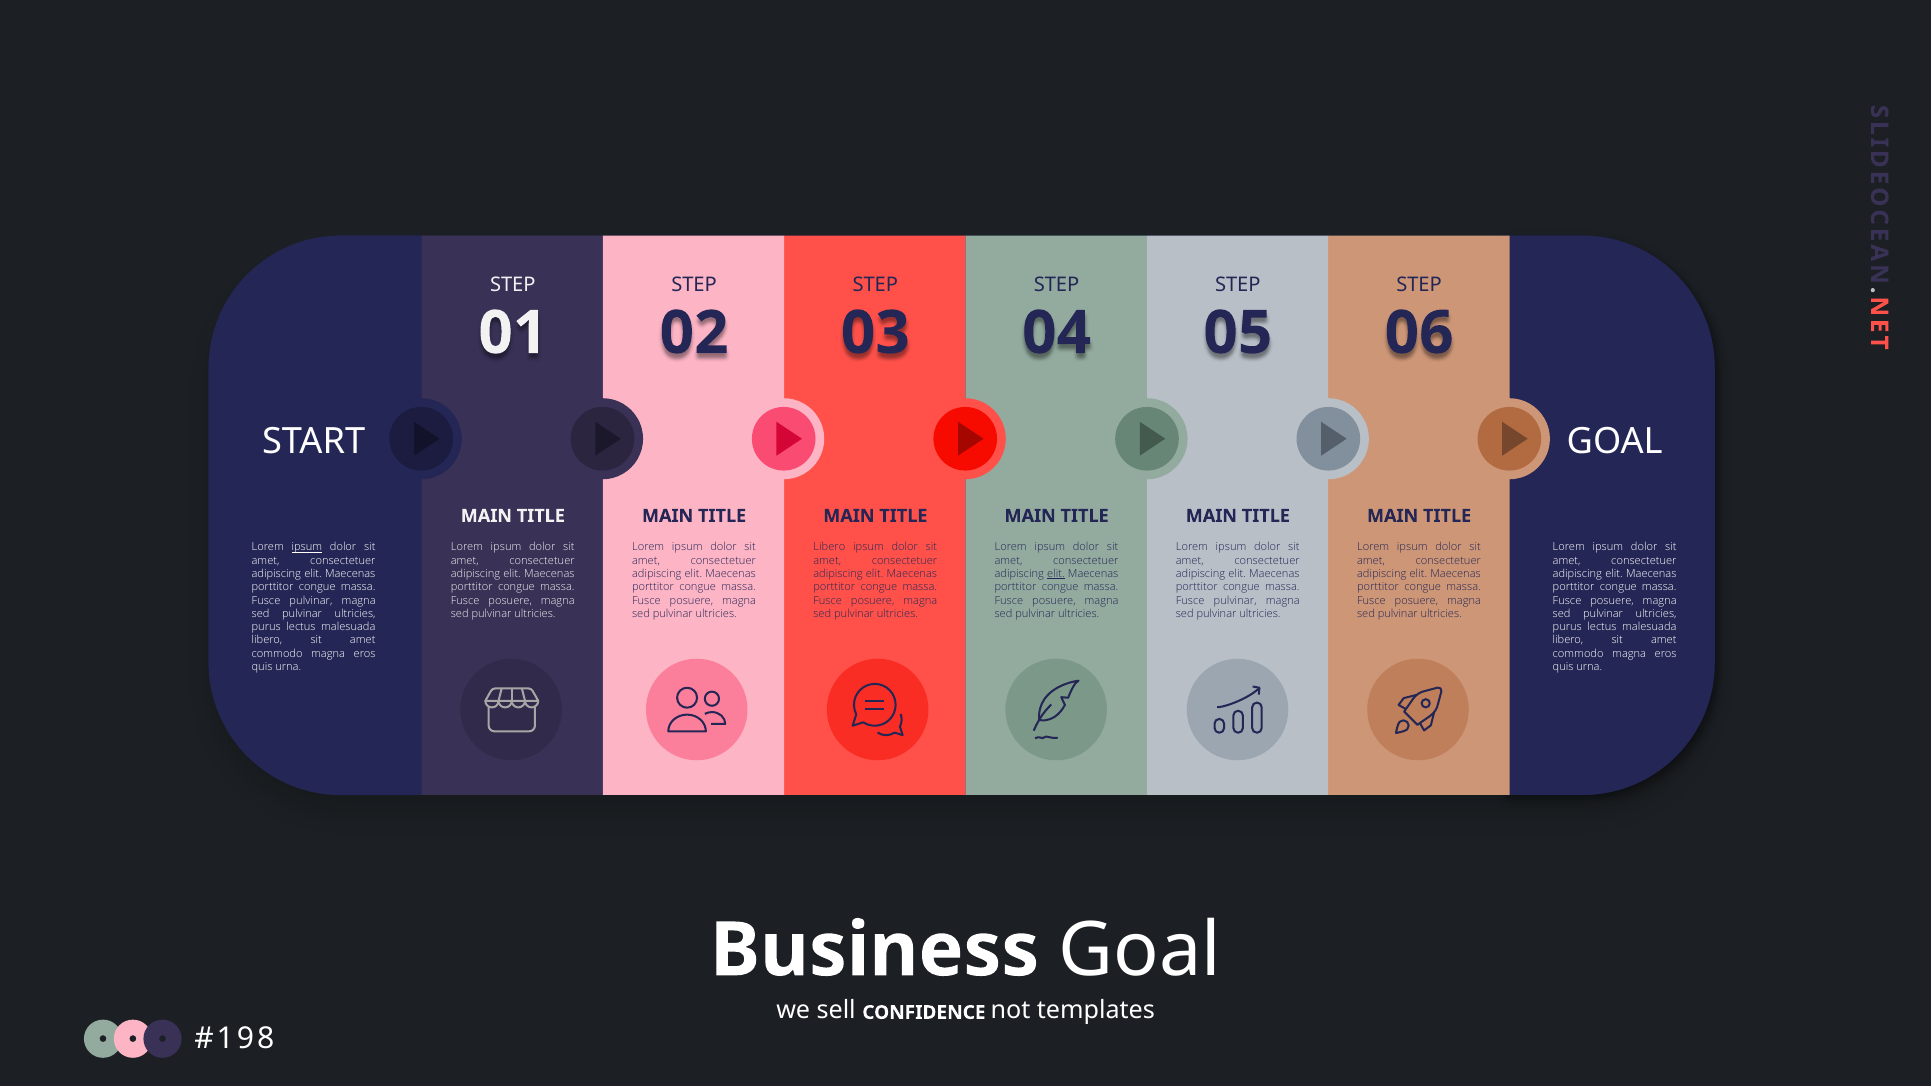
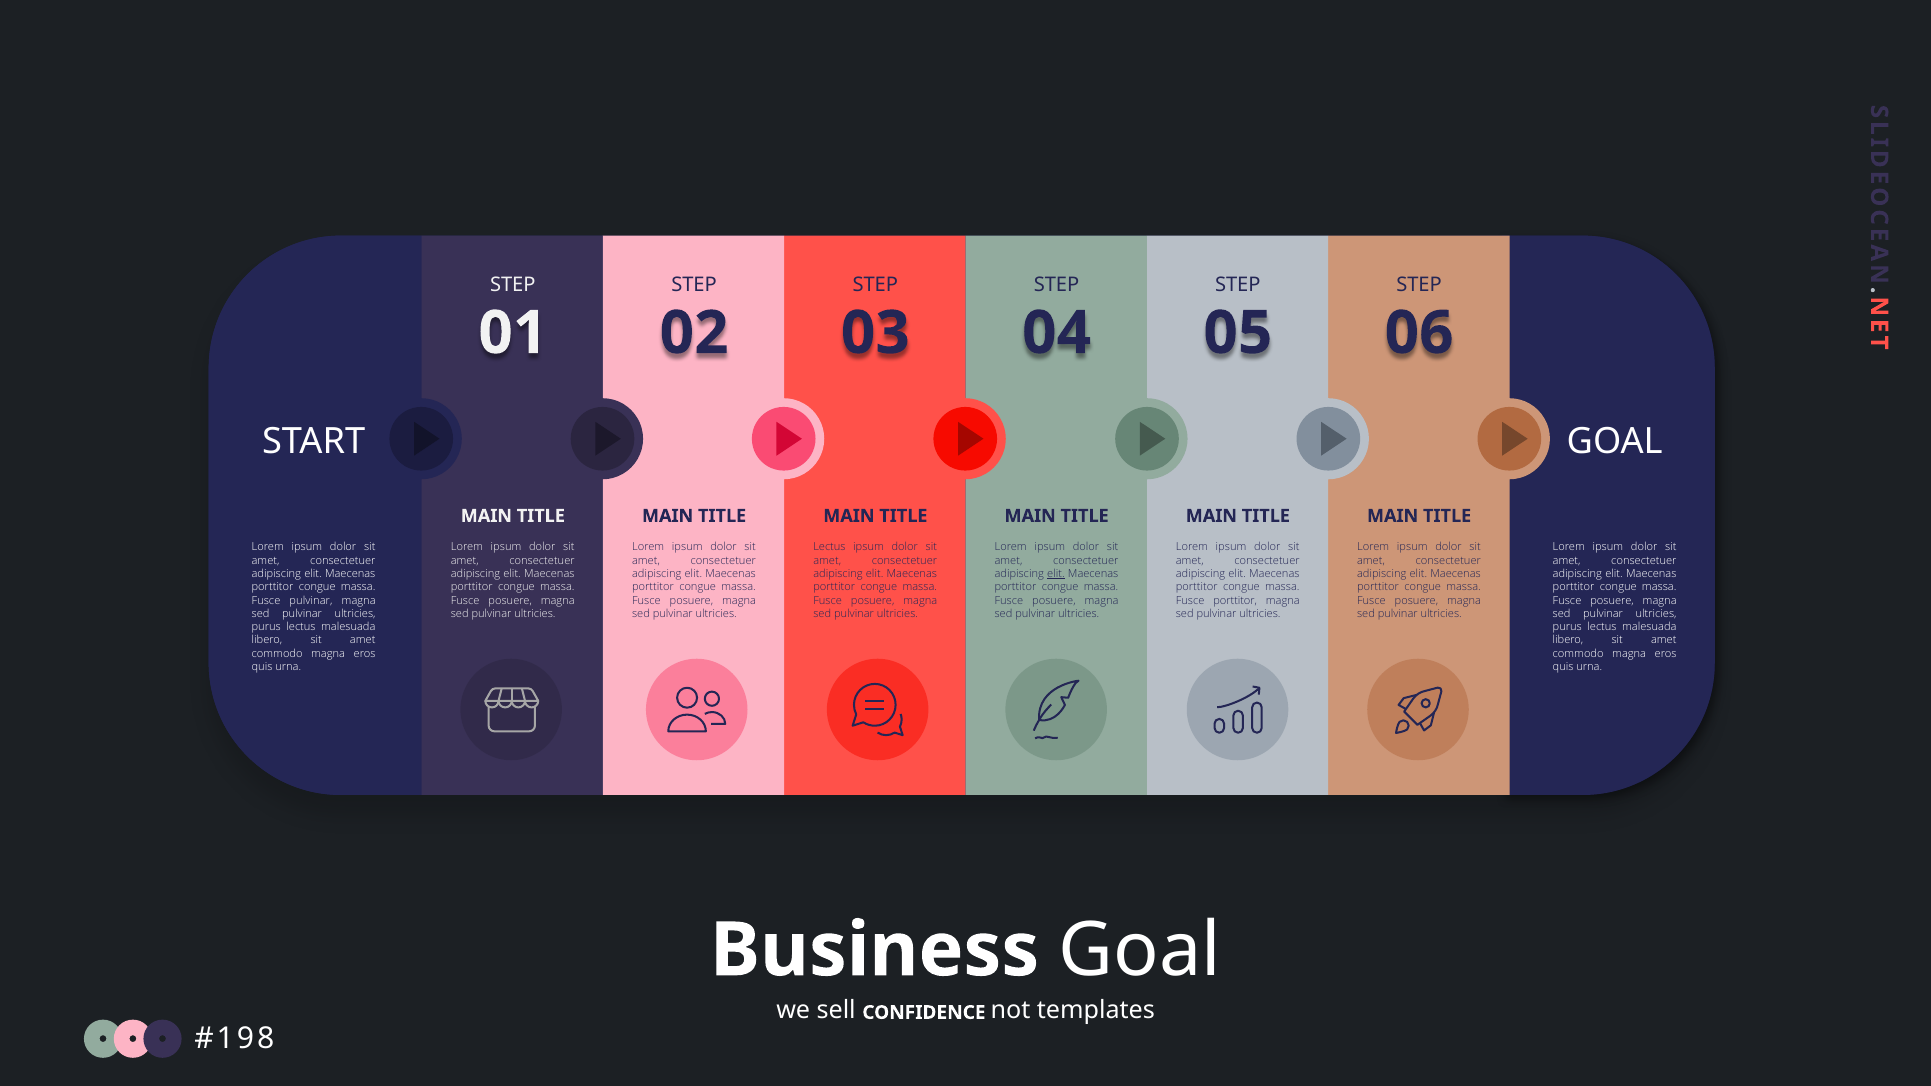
ipsum underline: present -> none (307, 547)
Libero: Libero -> Lectus (829, 547)
pulvinar: pulvinar -> porttitor (1235, 601)
